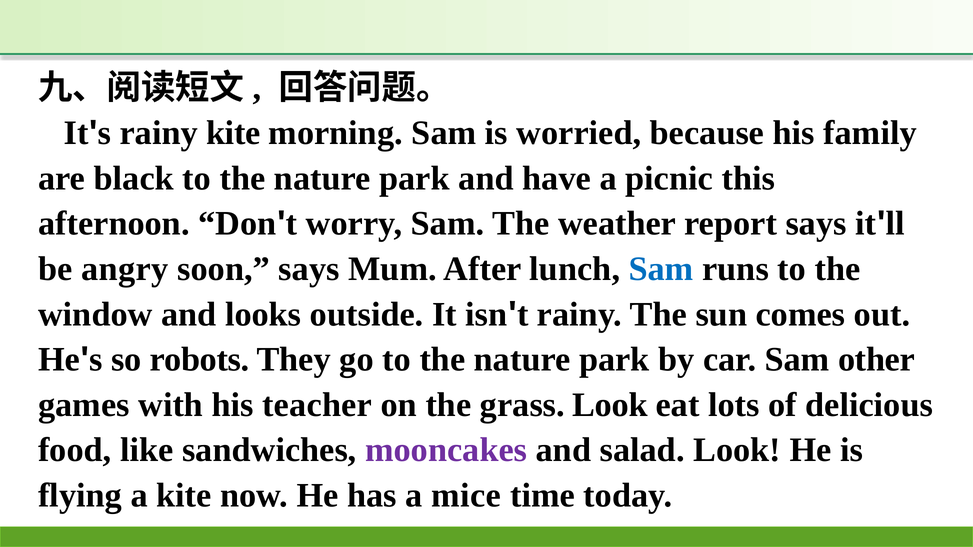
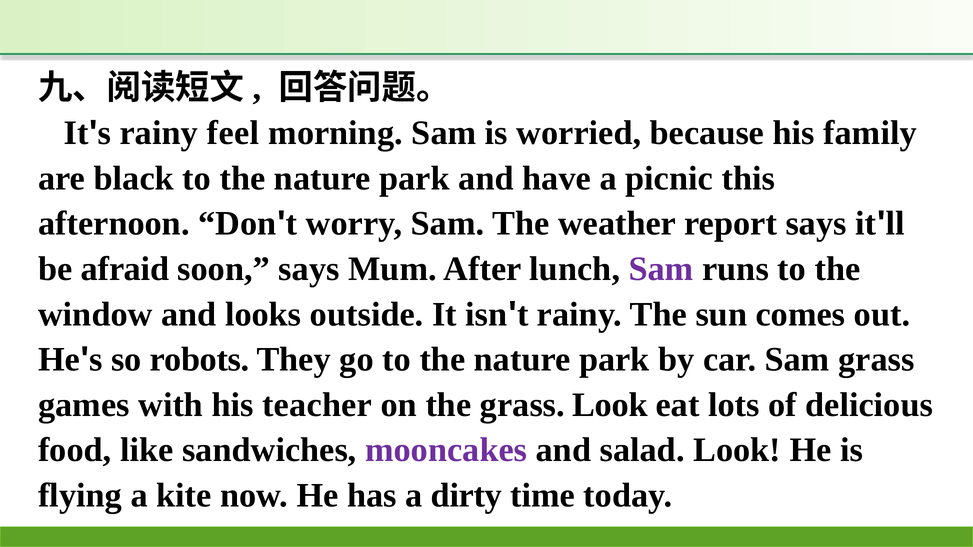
rainy kite: kite -> feel (233, 133)
angry: angry -> afraid (125, 269)
Sam colour: blue -> purple (661, 269)
Sam other: other -> grass (876, 360)
mice: mice -> dirty (466, 496)
